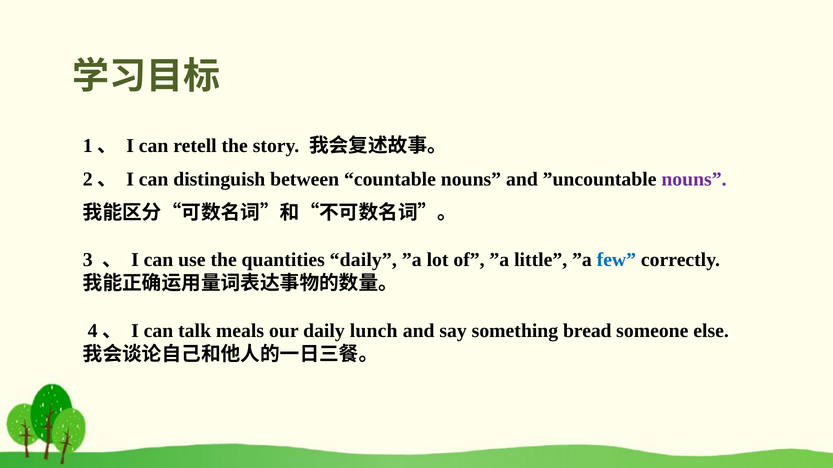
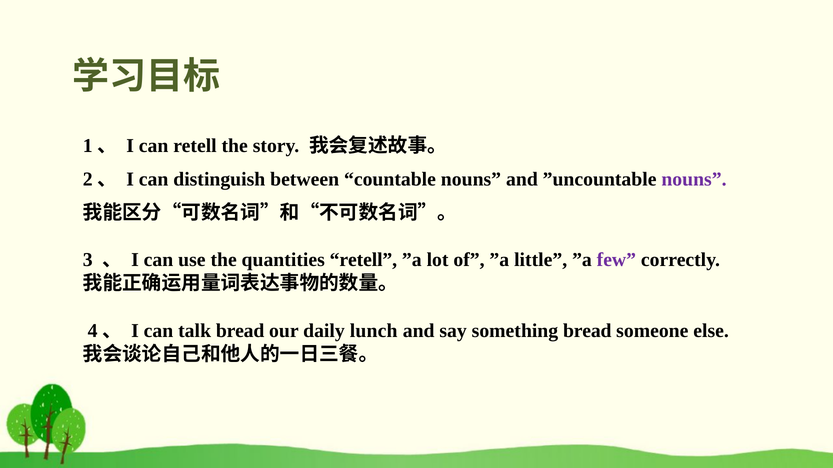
quantities daily: daily -> retell (363, 260)
few colour: blue -> purple (616, 260)
talk meals: meals -> bread (240, 331)
